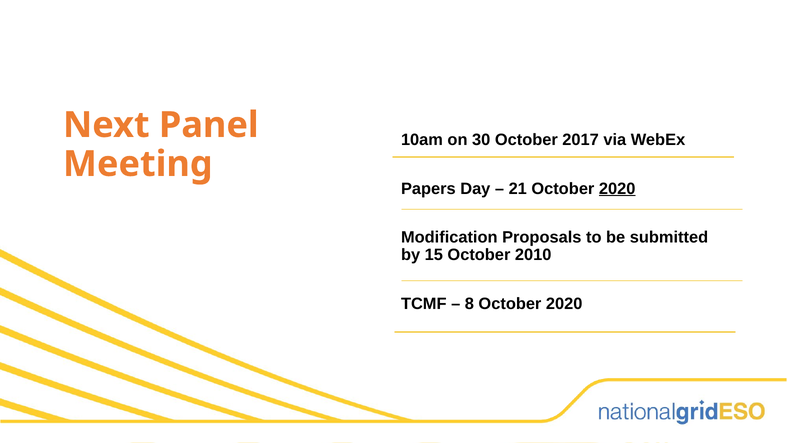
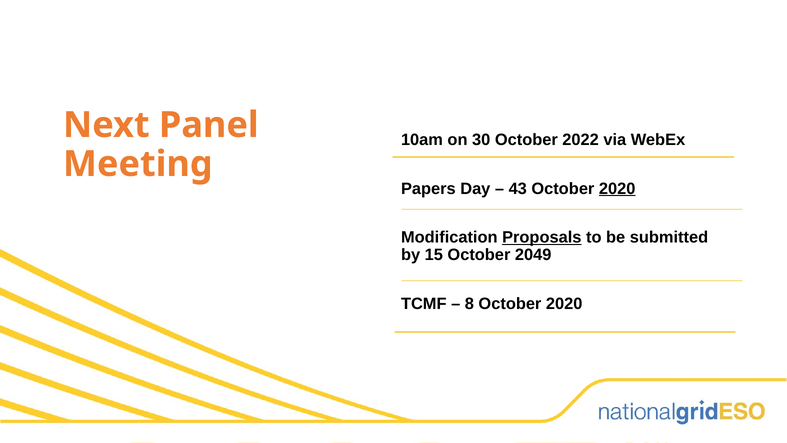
2017: 2017 -> 2022 (581, 140)
21: 21 -> 43 (518, 189)
Proposals underline: none -> present (542, 237)
2010: 2010 -> 2049 (533, 255)
